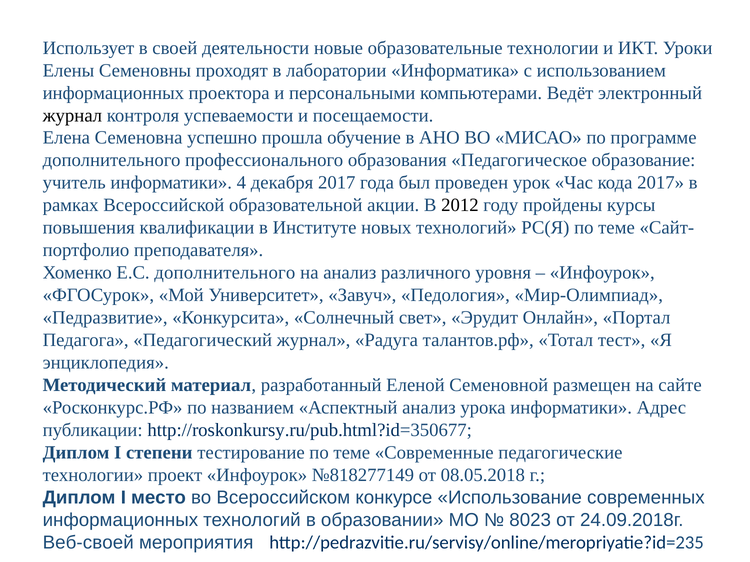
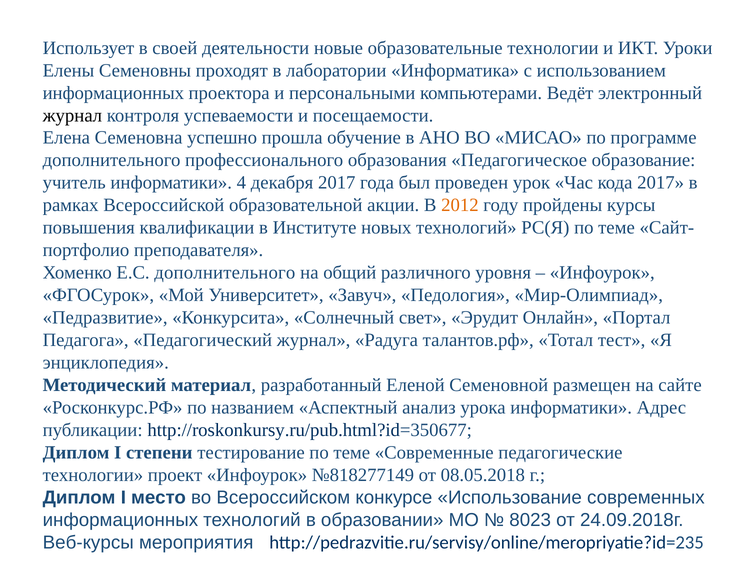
2012 colour: black -> orange (460, 205)
на анализ: анализ -> общий (350, 273)
Веб-своей: Веб-своей -> Веб-курсы (88, 543)
